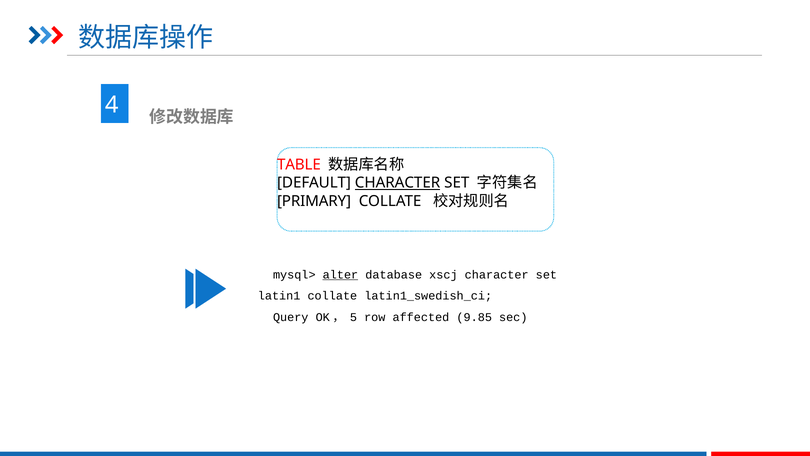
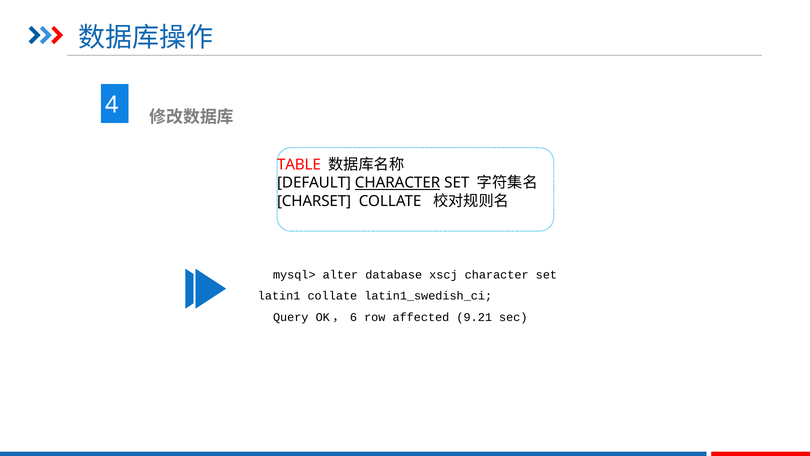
PRIMARY: PRIMARY -> CHARSET (314, 201)
alter underline: present -> none (340, 275)
5: 5 -> 6 (354, 317)
9.85: 9.85 -> 9.21 (474, 317)
